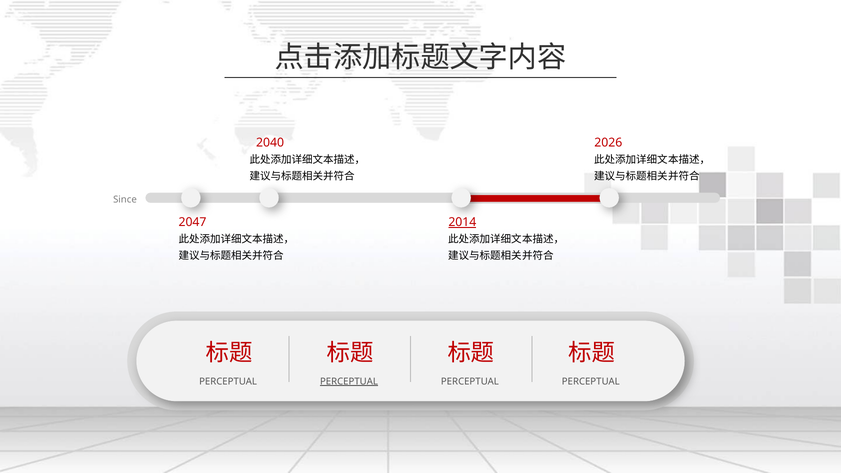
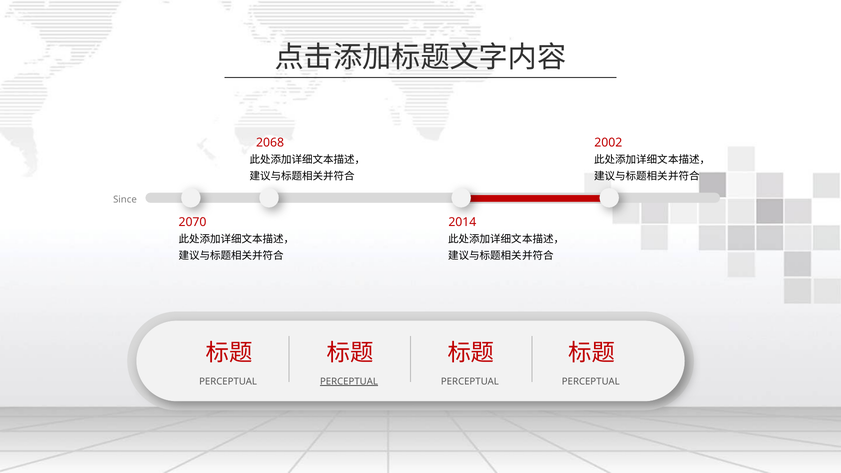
2040: 2040 -> 2068 (270, 143)
2026: 2026 -> 2002 (608, 143)
2047: 2047 -> 2070 (193, 222)
2014 underline: present -> none (462, 222)
